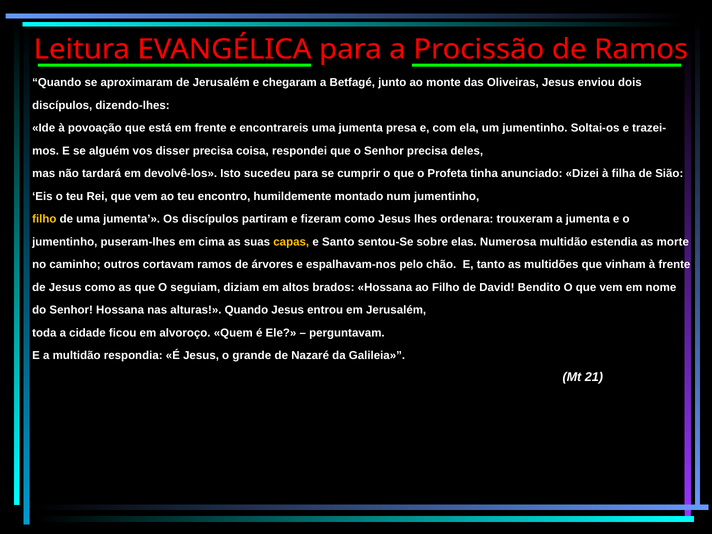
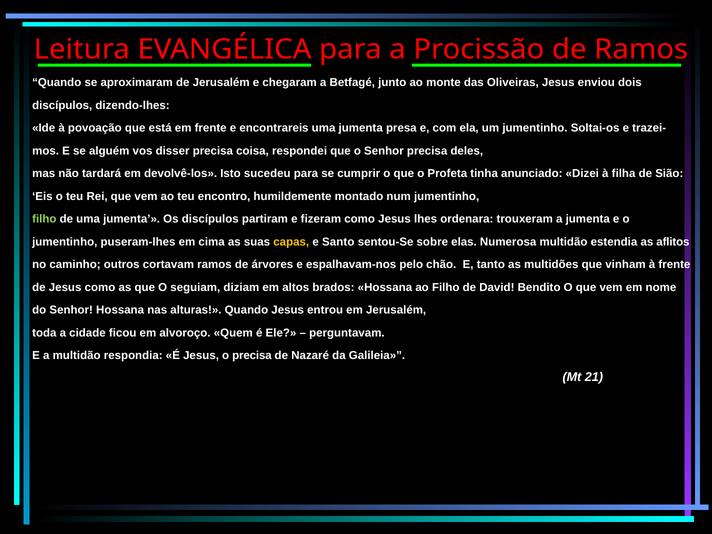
filho colour: yellow -> light green (44, 219)
morte: morte -> aflitos (673, 242)
o grande: grande -> precisa (252, 355)
